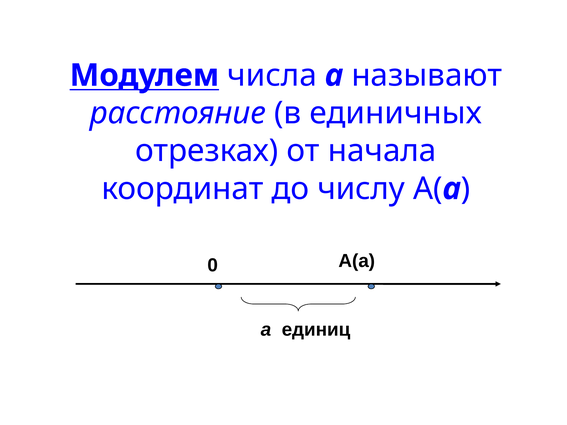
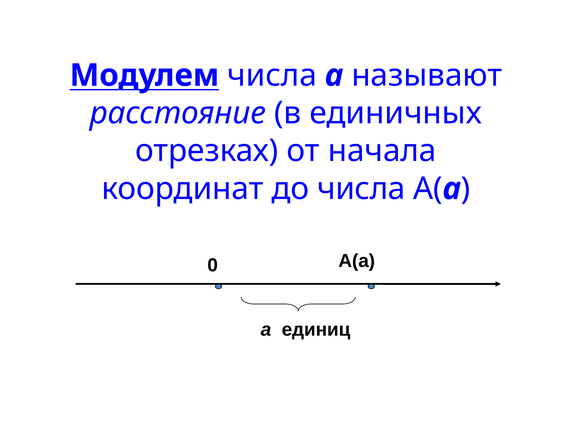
до числу: числу -> числа (361, 189)
